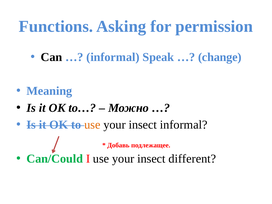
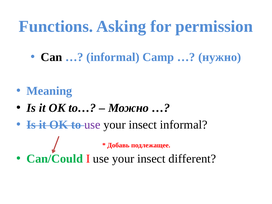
Speak: Speak -> Camp (158, 57)
change: change -> нужно (220, 57)
use colour: orange -> purple (92, 125)
